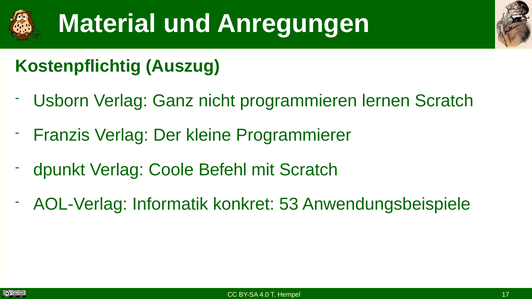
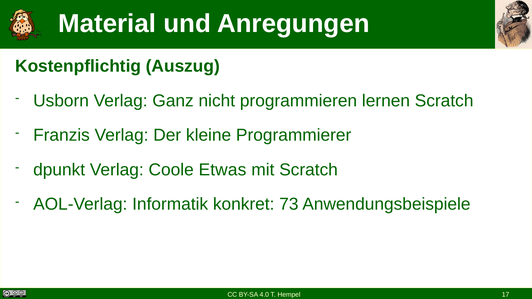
Befehl: Befehl -> Etwas (222, 170)
53: 53 -> 73 (289, 204)
